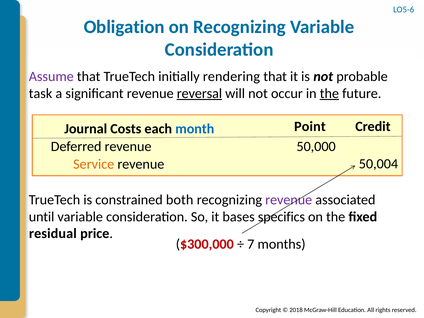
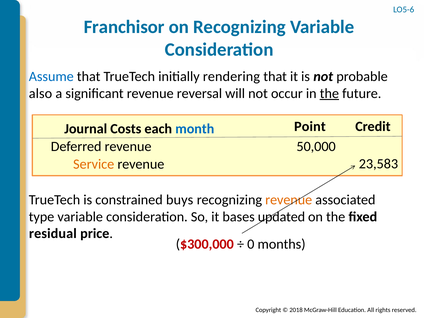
Obligation: Obligation -> Franchisor (124, 27)
Assume colour: purple -> blue (51, 76)
task: task -> also (40, 93)
reversal underline: present -> none (199, 93)
50,004: 50,004 -> 23,583 (378, 164)
both: both -> buys (180, 200)
revenue colour: purple -> orange (289, 200)
until: until -> type (42, 217)
specifics: specifics -> updated (281, 217)
7: 7 -> 0 (251, 244)
